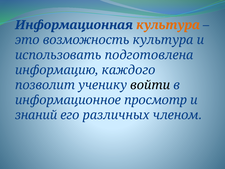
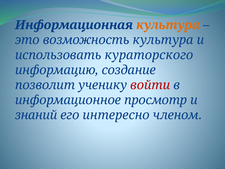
подготовлена: подготовлена -> кураторского (149, 55)
каждого: каждого -> создание (129, 70)
войти colour: black -> red (150, 85)
различных: различных -> интересно (116, 115)
